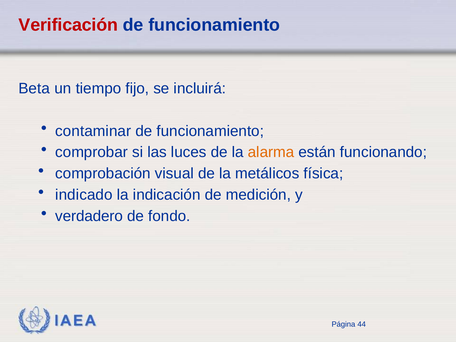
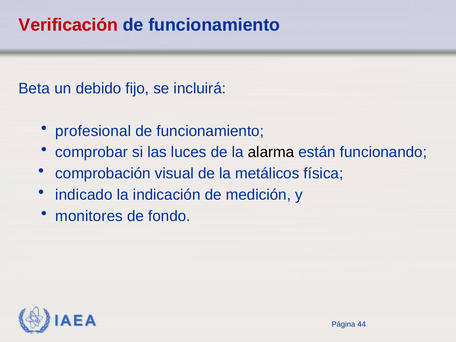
tiempo: tiempo -> debido (98, 88)
contaminar: contaminar -> profesional (93, 131)
alarma colour: orange -> black (271, 152)
verdadero: verdadero -> monitores (89, 216)
